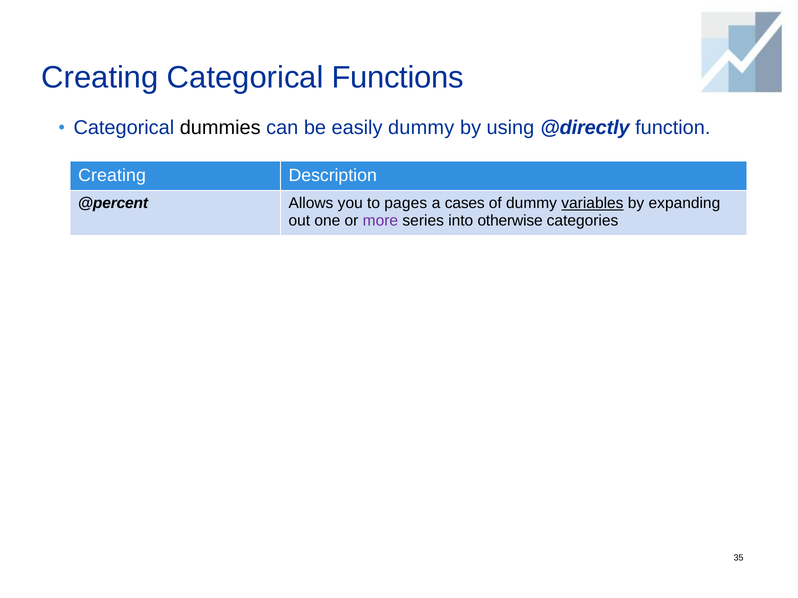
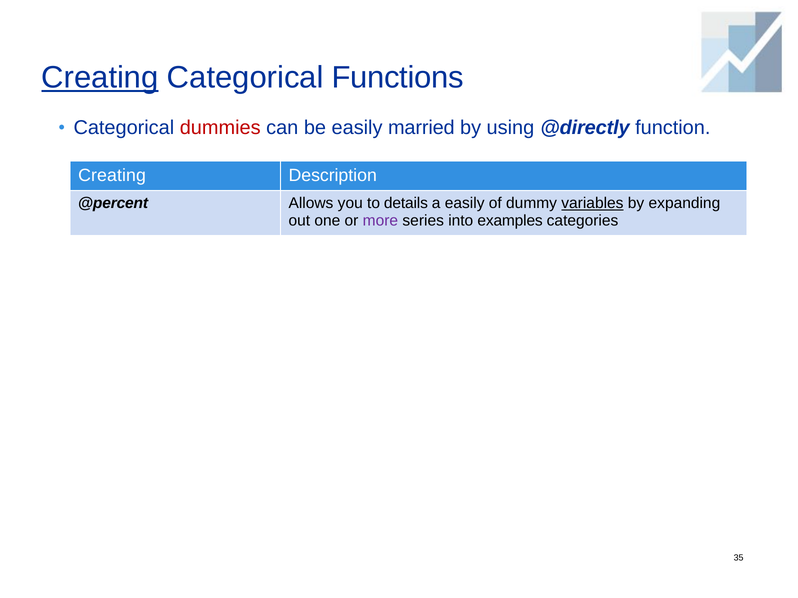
Creating underline: none -> present (100, 78)
dummies colour: black -> red (220, 128)
easily dummy: dummy -> married (421, 128)
pages: pages -> details (406, 203)
a cases: cases -> easily (465, 203)
otherwise: otherwise -> examples (510, 221)
